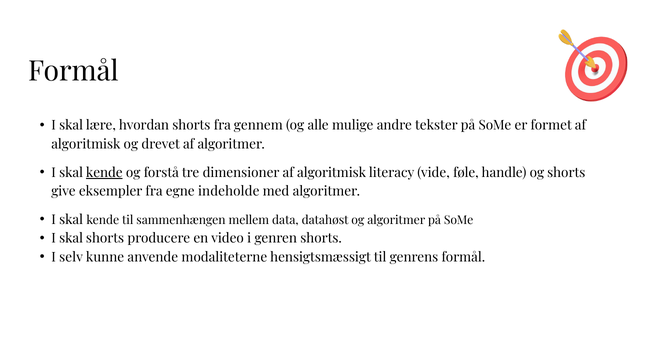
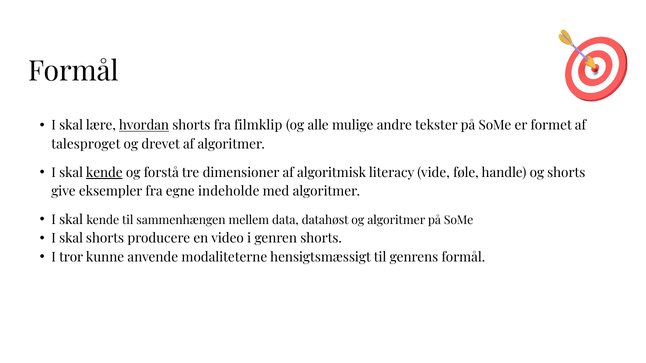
hvordan underline: none -> present (144, 126)
gennem: gennem -> filmklip (258, 126)
algoritmisk: algoritmisk -> talesproget (86, 145)
selv: selv -> tror (71, 258)
